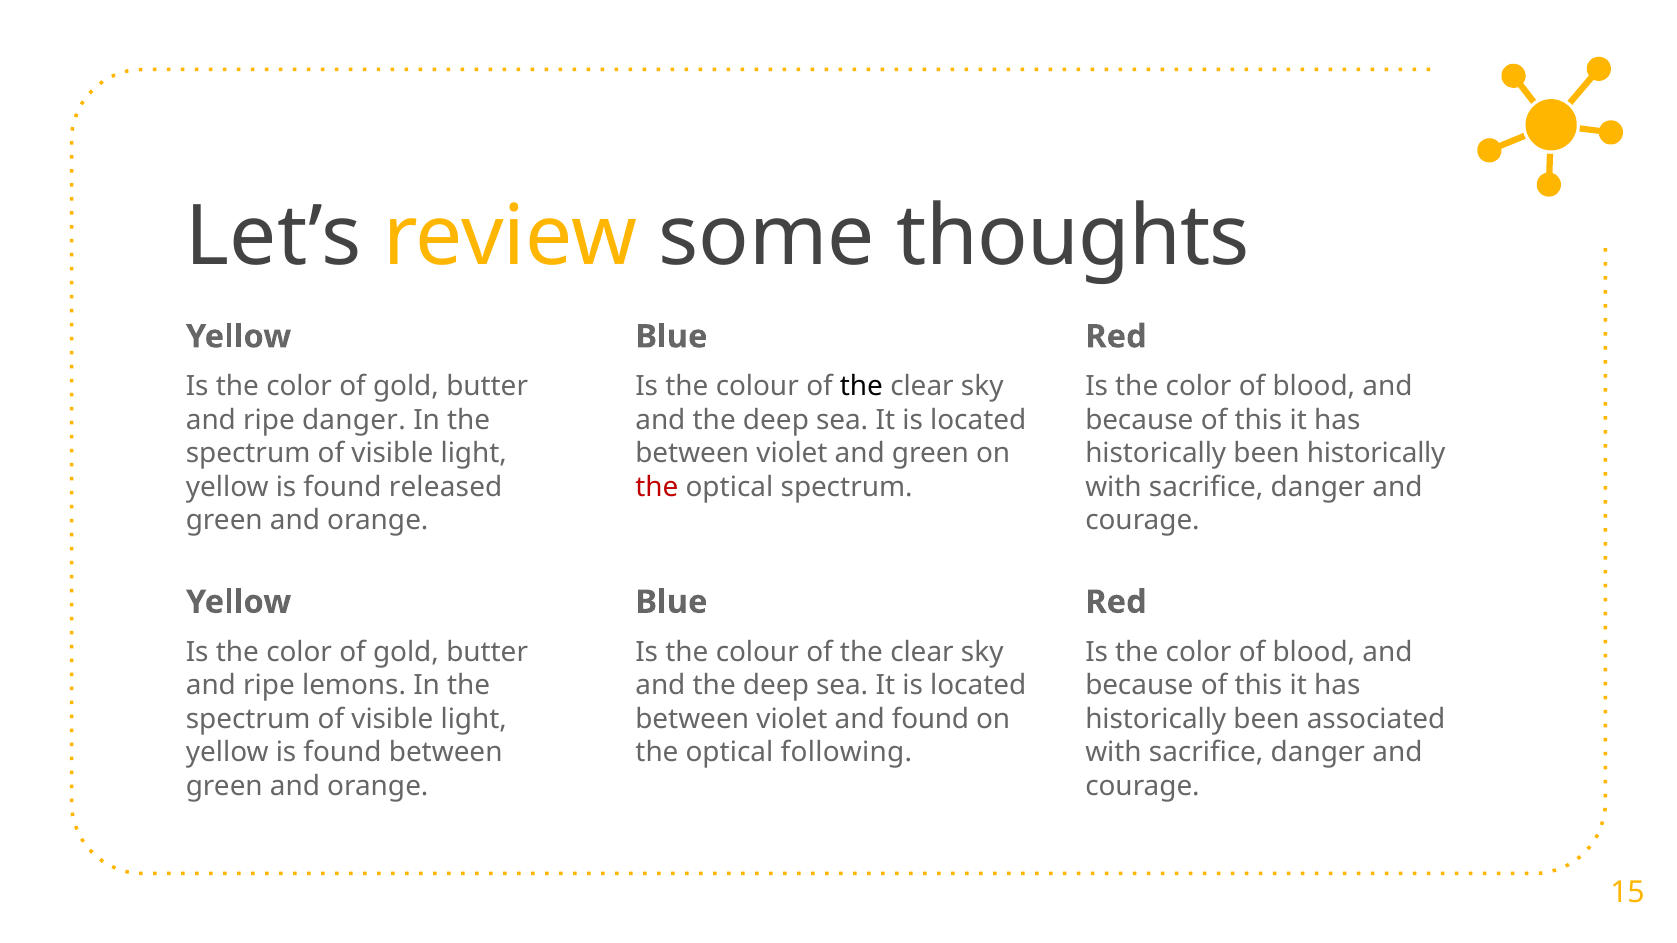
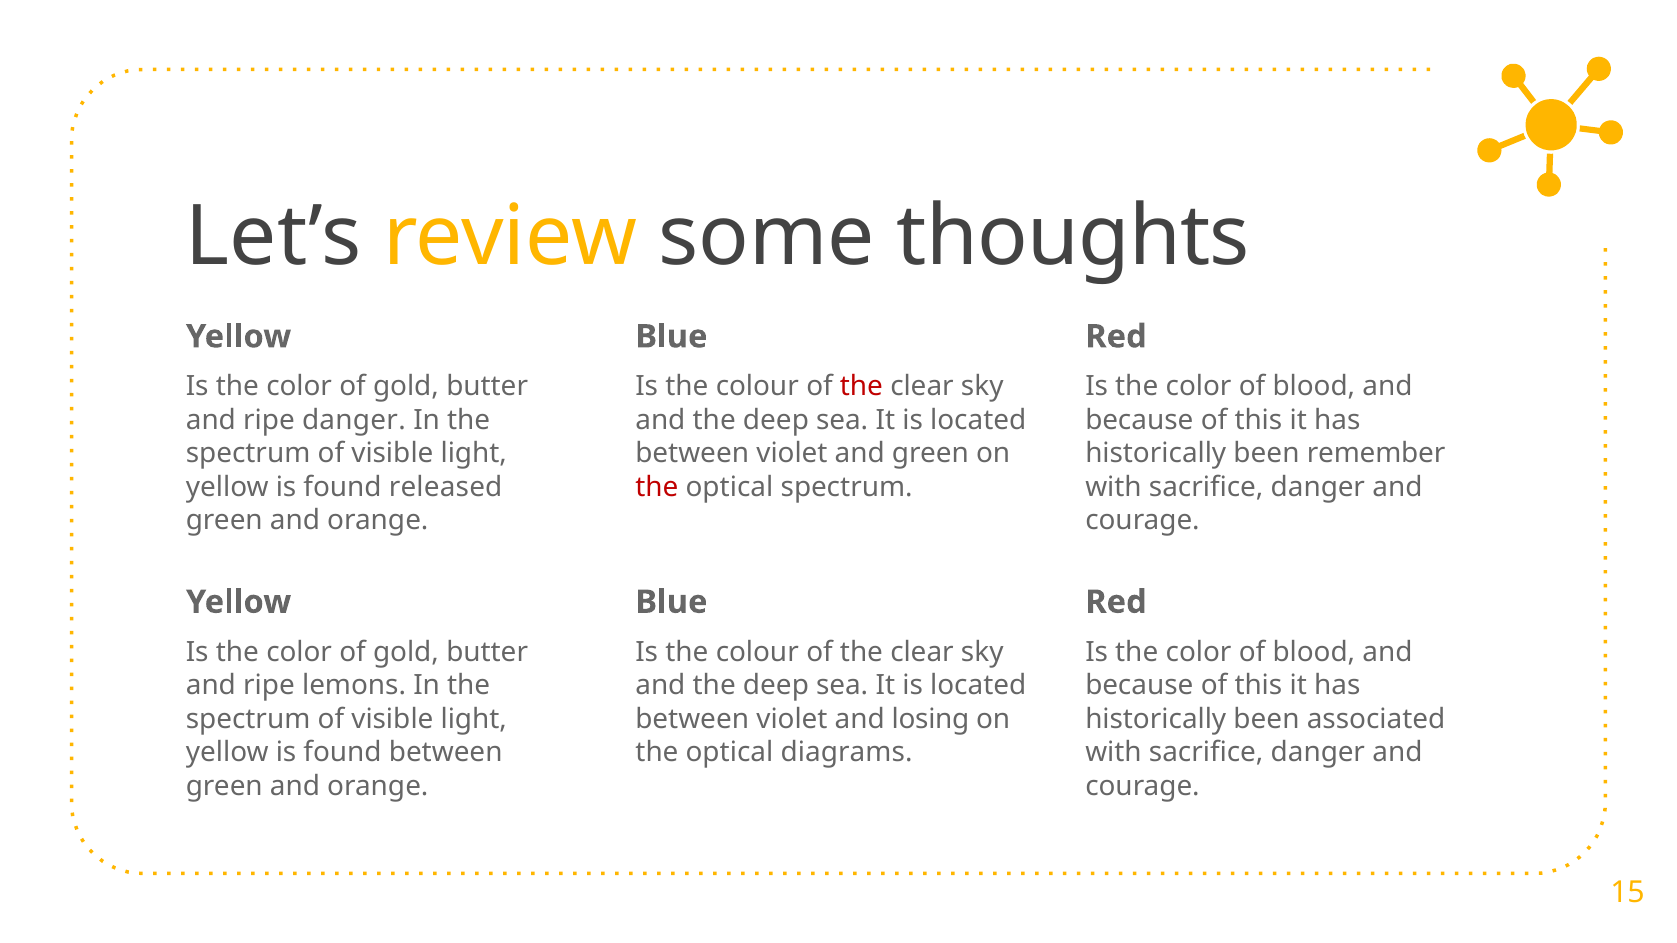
the colour: black -> red (861, 387)
been historically: historically -> remember (1376, 454)
and found: found -> losing (931, 719)
following: following -> diagrams (847, 753)
